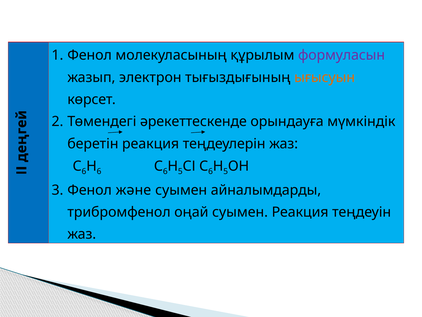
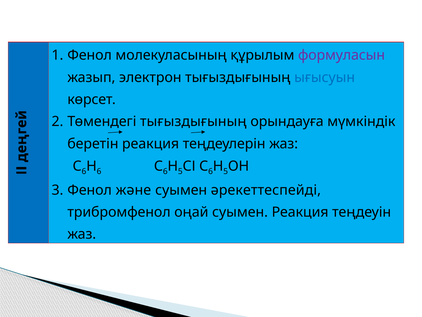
ығысуын colour: orange -> blue (325, 77)
Төмендегі әрекеттескенде: әрекеттескенде -> тығыздығының (193, 121)
айналымдарды: айналымдарды -> әрекеттеспейді (266, 190)
